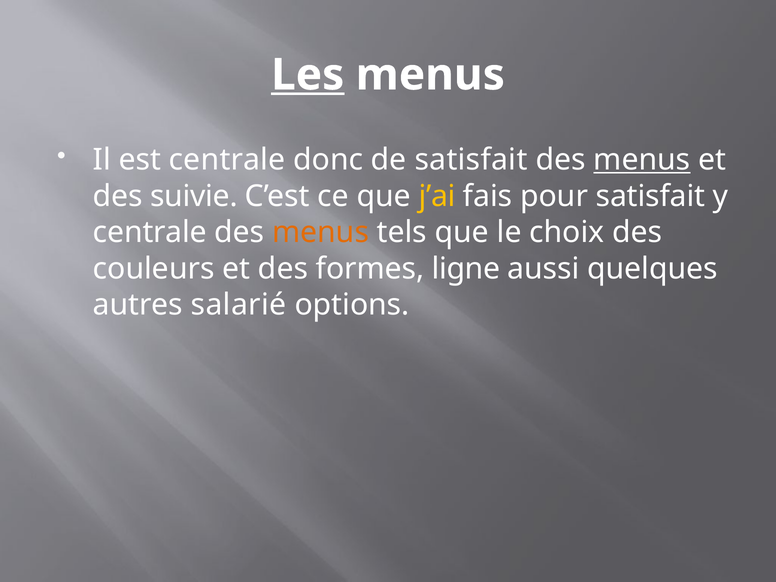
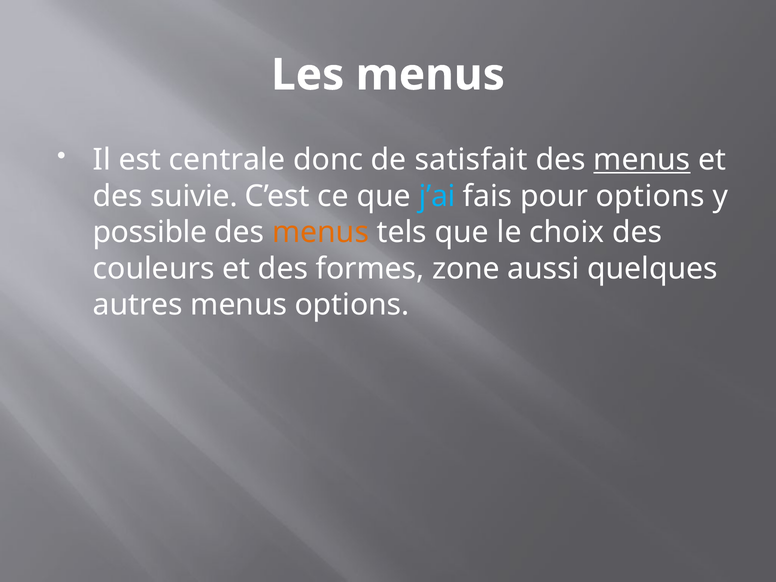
Les underline: present -> none (308, 75)
j’ai colour: yellow -> light blue (437, 196)
pour satisfait: satisfait -> options (650, 196)
centrale: centrale -> possible (150, 232)
ligne: ligne -> zone (466, 269)
autres salarié: salarié -> menus (239, 305)
